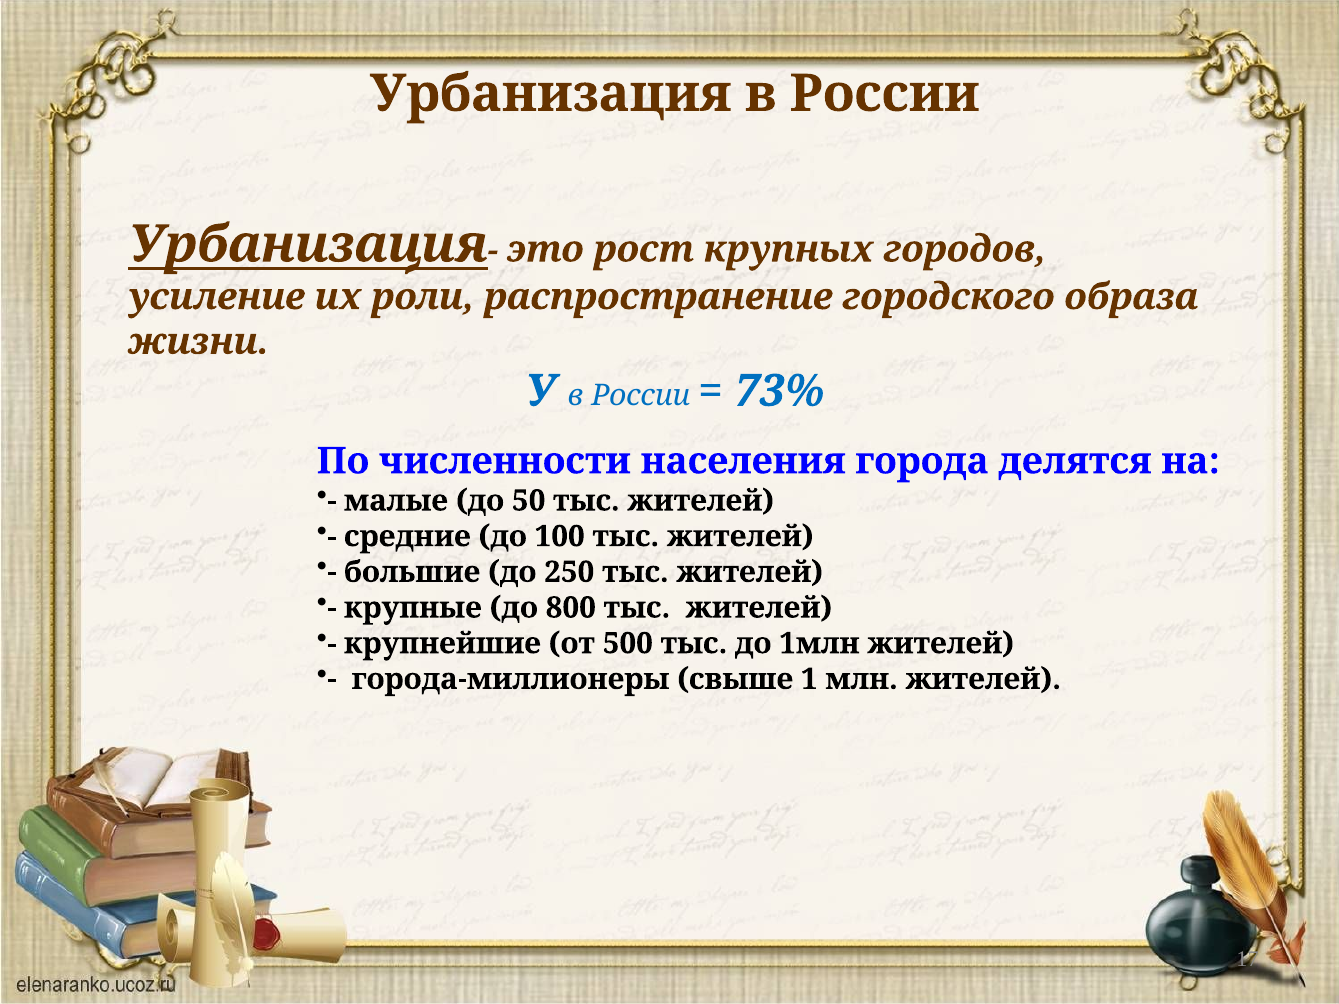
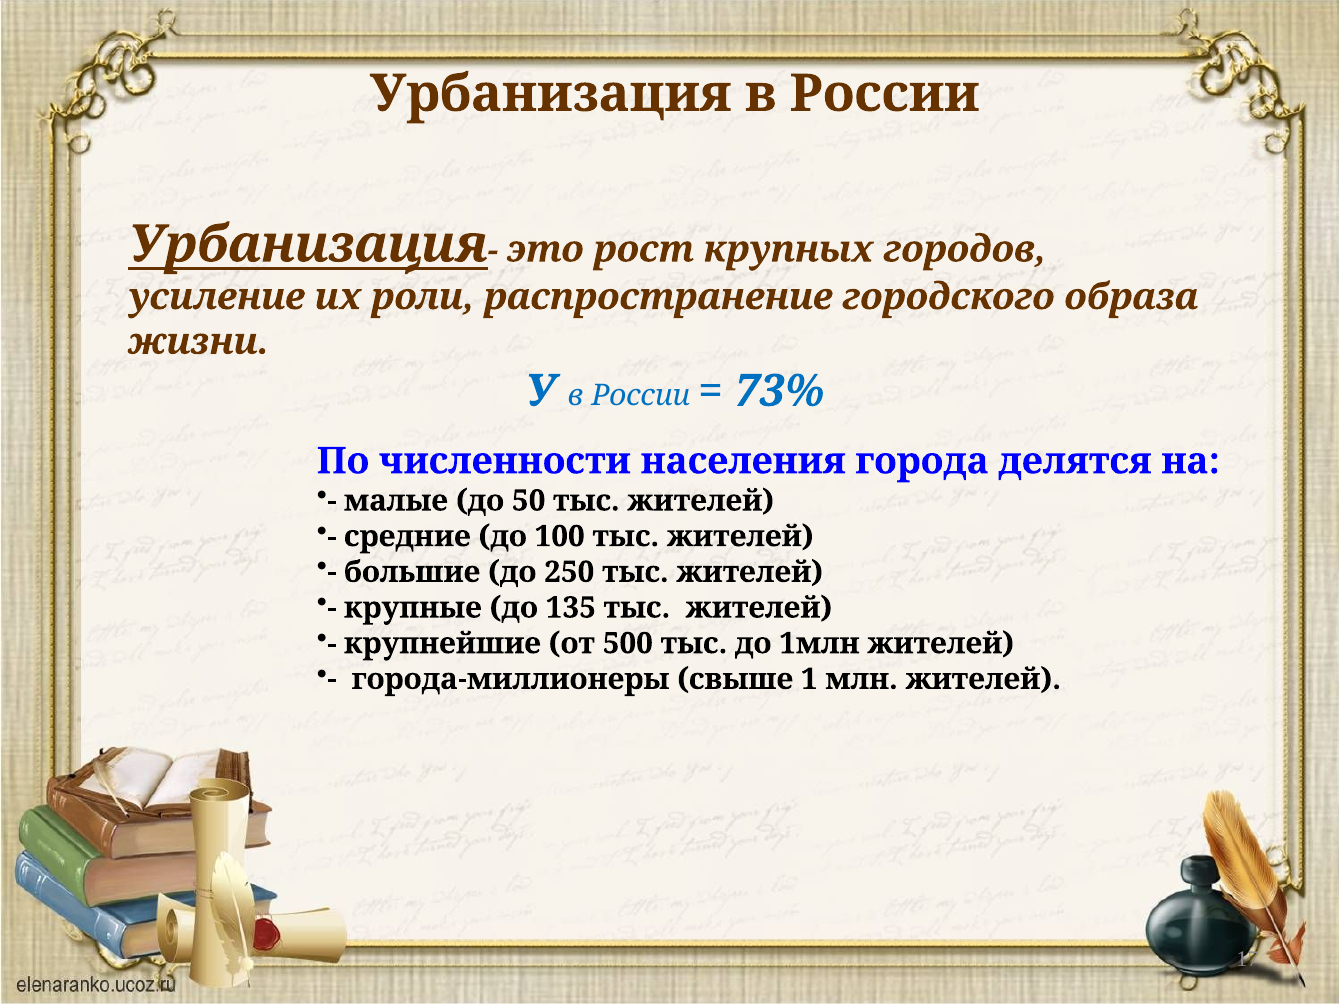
800: 800 -> 135 (571, 608)
